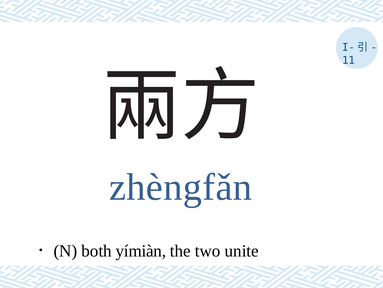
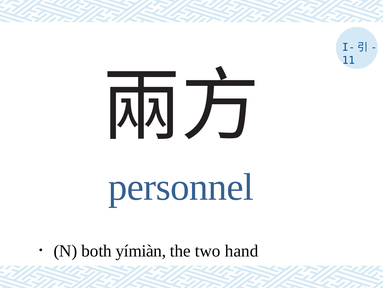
zhèngfǎn: zhèngfǎn -> personnel (181, 187)
unite: unite -> hand (242, 250)
